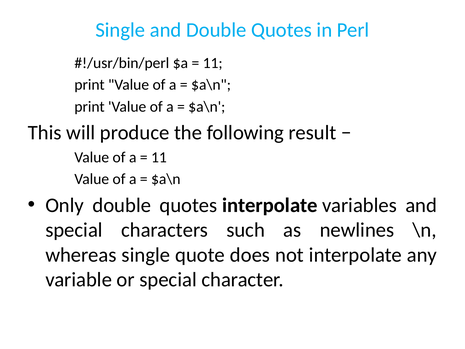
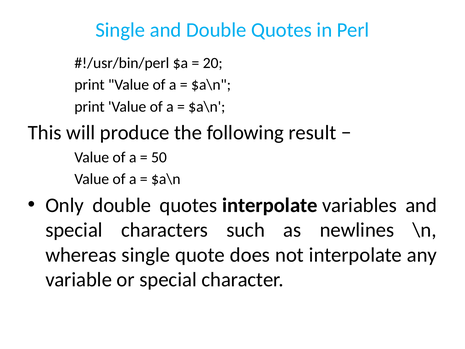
11: 11 -> 20 (213, 63)
11: 11 -> 50 (159, 157)
